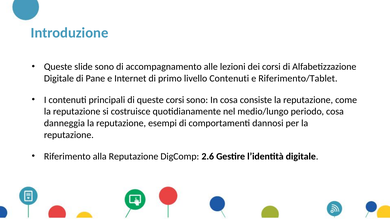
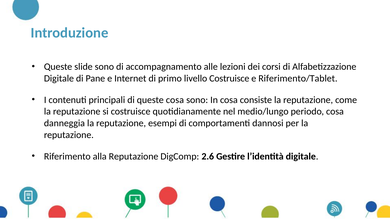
livello Contenuti: Contenuti -> Costruisce (229, 79)
queste corsi: corsi -> cosa (175, 100)
